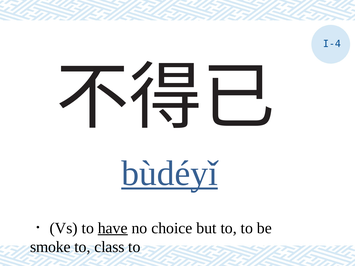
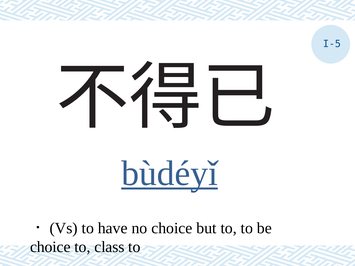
I-4: I-4 -> I-5 (332, 44)
have underline: present -> none (113, 228)
smoke: smoke -> choice (50, 247)
